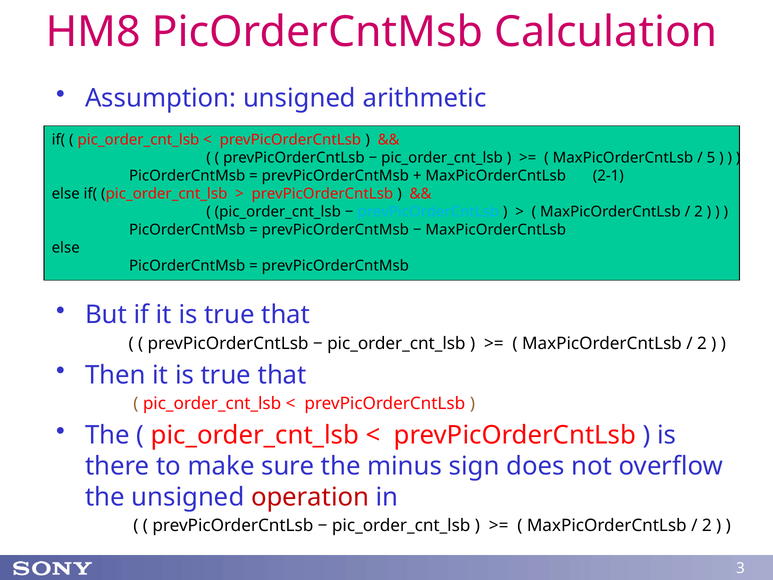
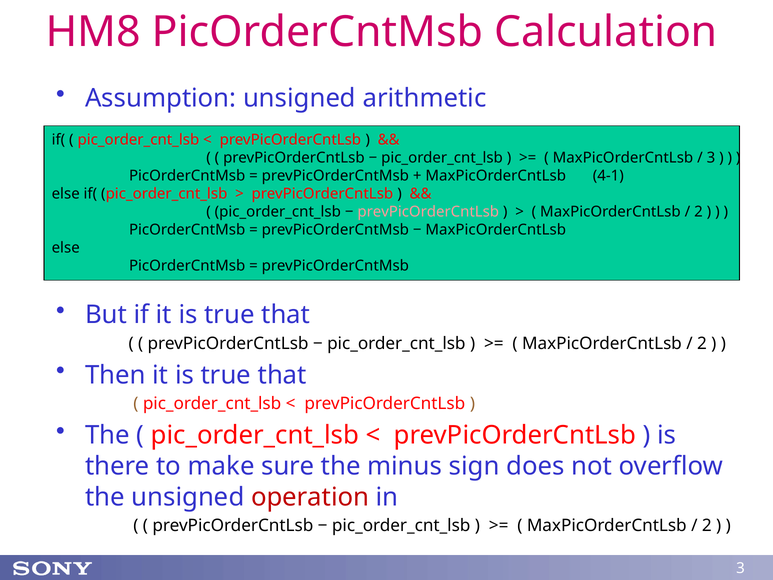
5: 5 -> 3 (711, 158)
2‑1: 2‑1 -> 4‑1 (608, 176)
prevPicOrderCntLsb colour: light blue -> pink (428, 212)
